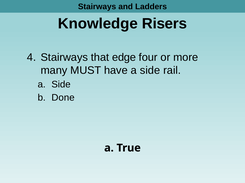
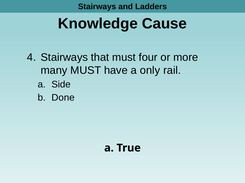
Risers: Risers -> Cause (164, 24)
that edge: edge -> must (124, 58)
have a side: side -> only (150, 71)
